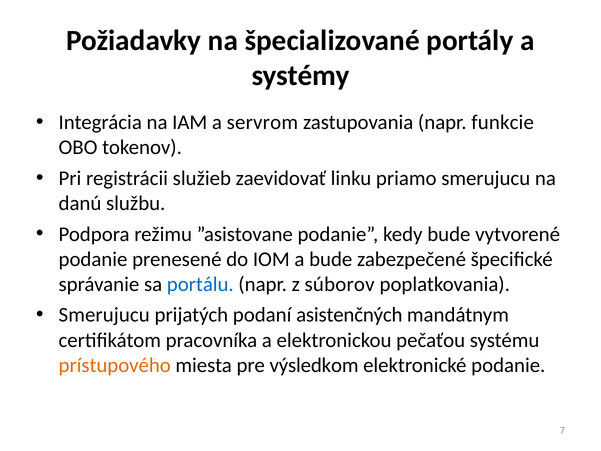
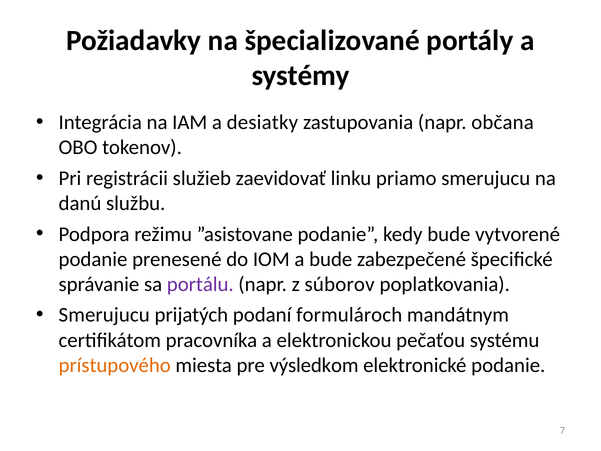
servrom: servrom -> desiatky (262, 122)
funkcie: funkcie -> občana (503, 122)
portálu colour: blue -> purple (200, 284)
asistenčných: asistenčných -> formulároch (349, 315)
